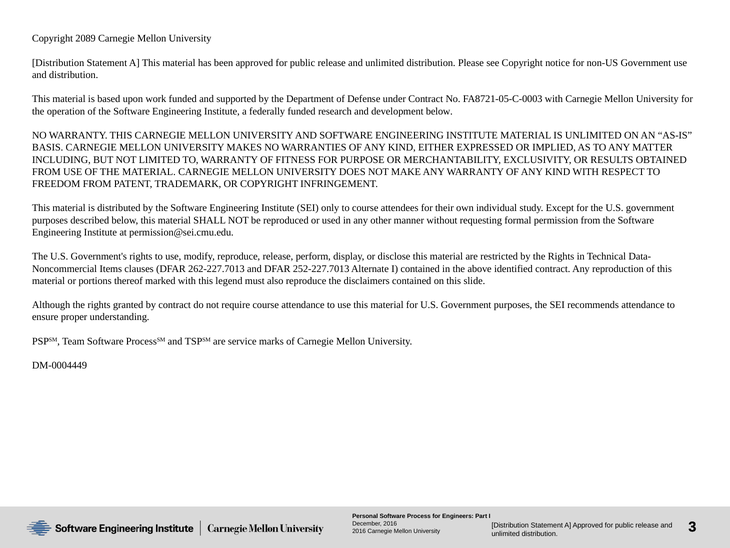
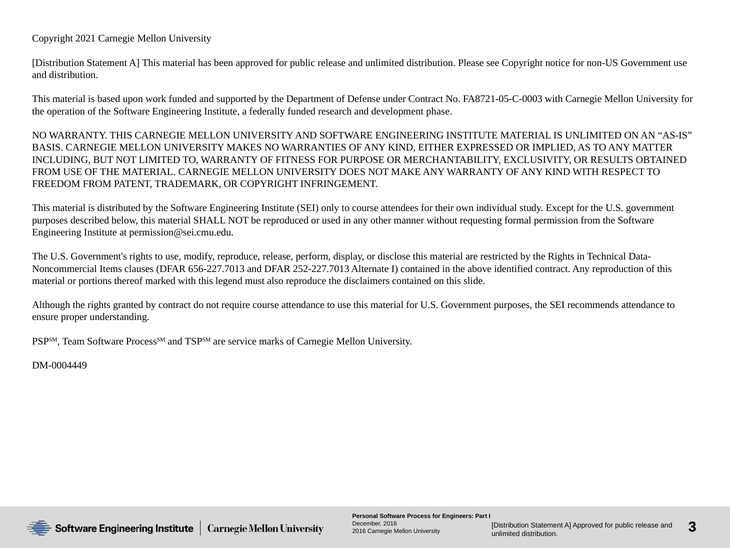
2089: 2089 -> 2021 (86, 39)
development below: below -> phase (439, 111)
262-227.7013: 262-227.7013 -> 656-227.7013 (216, 268)
